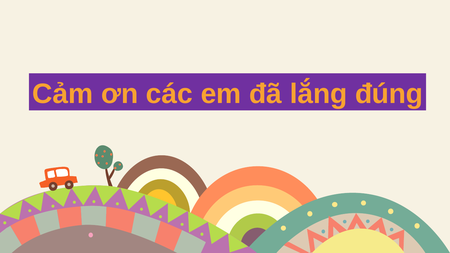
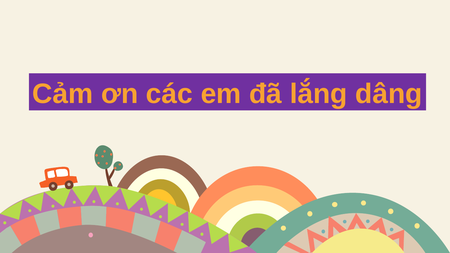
đúng: đúng -> dâng (389, 94)
